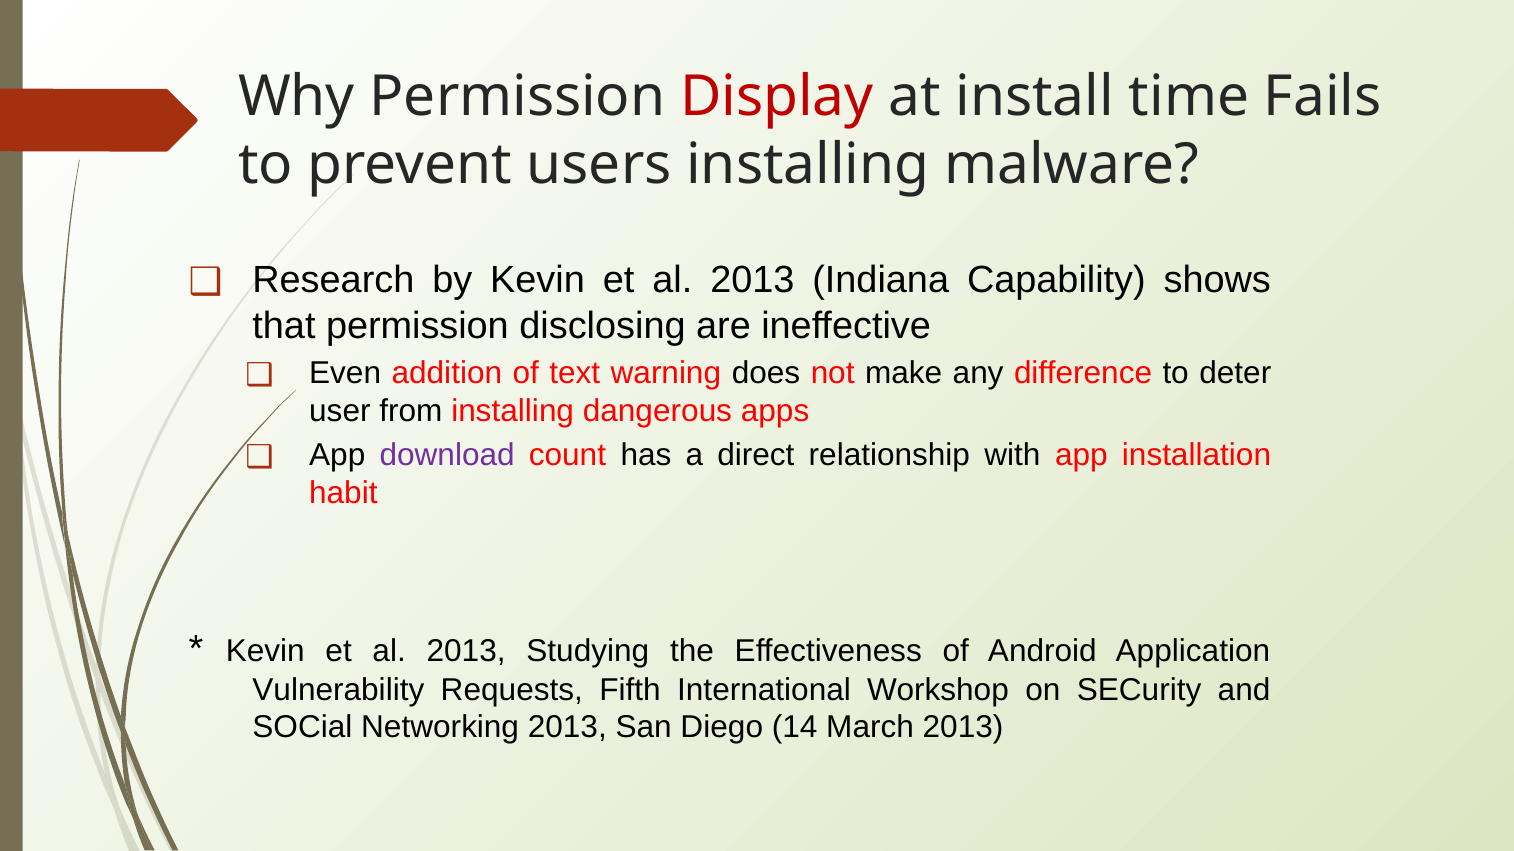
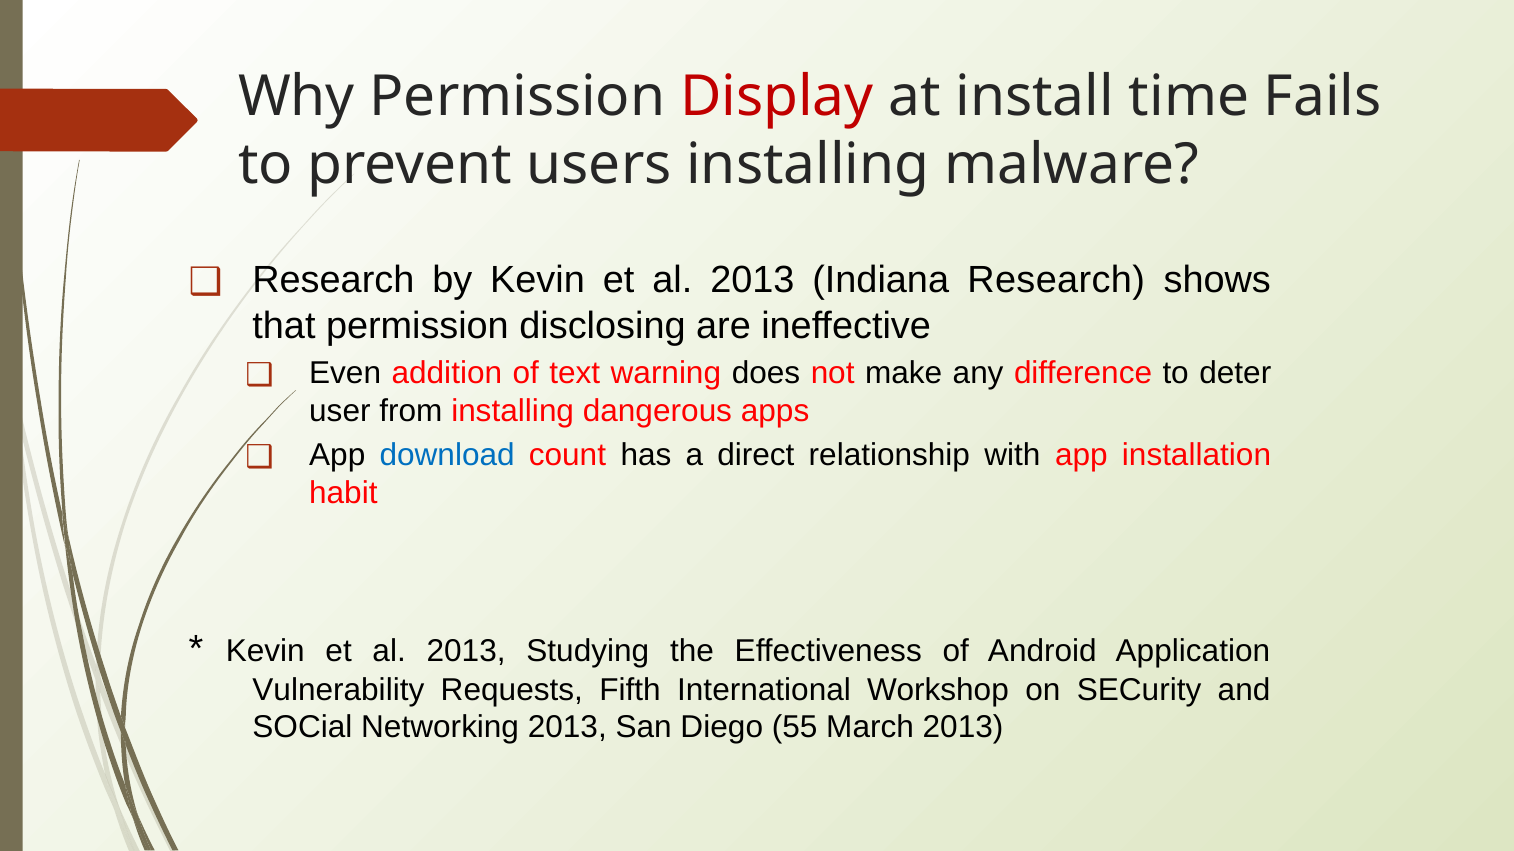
Indiana Capability: Capability -> Research (1056, 281)
download colour: purple -> blue (447, 456)
14: 14 -> 55 (795, 728)
